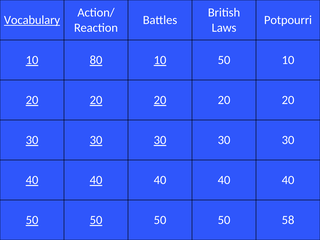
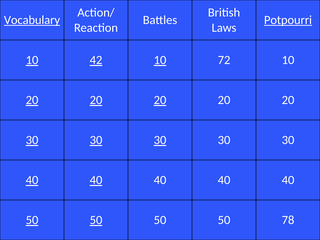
Potpourri underline: none -> present (288, 20)
80: 80 -> 42 (96, 60)
10 50: 50 -> 72 (224, 60)
58: 58 -> 78 (288, 220)
